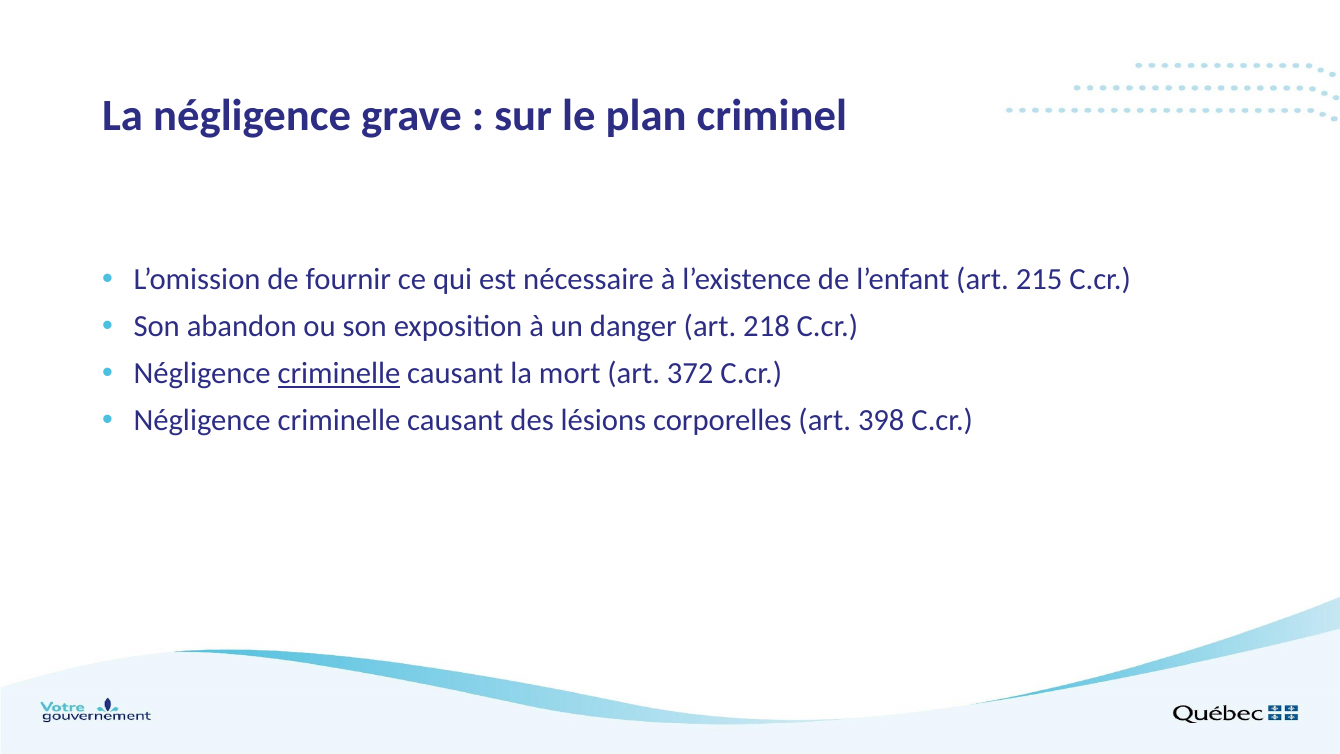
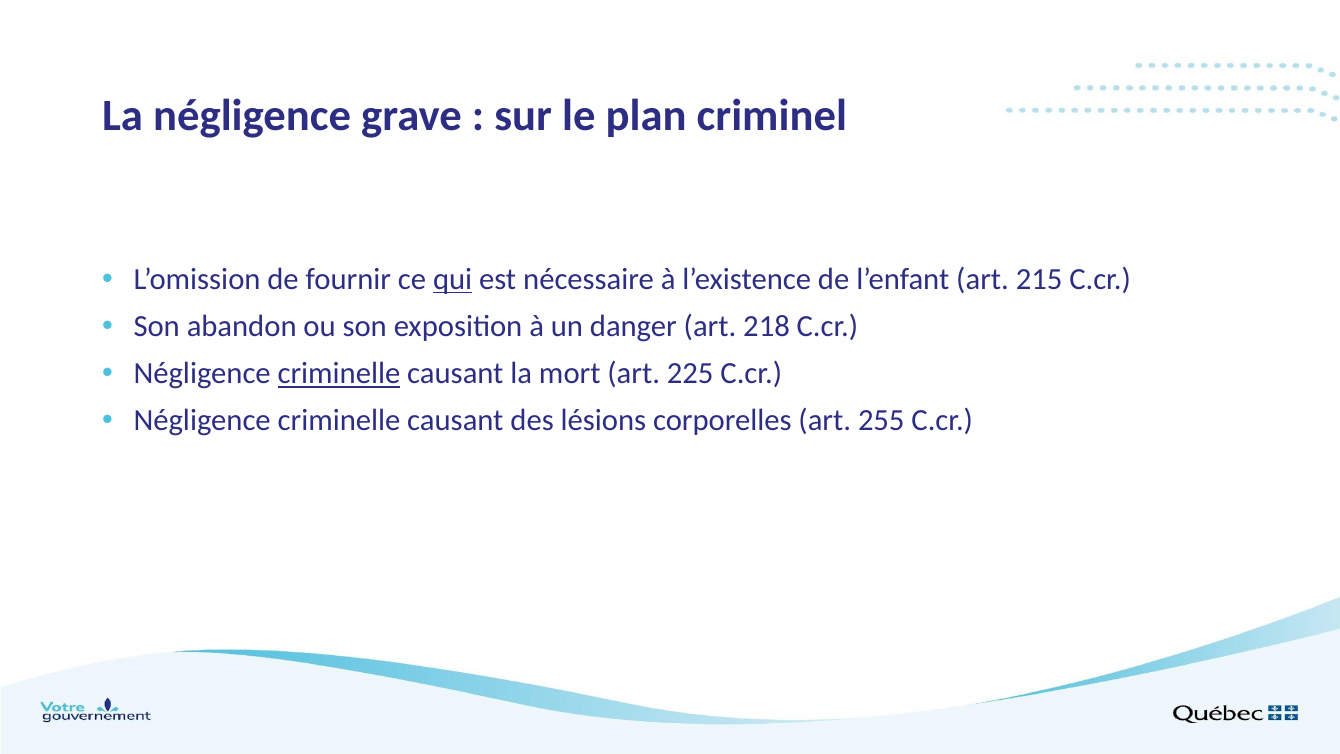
qui underline: none -> present (453, 279)
372: 372 -> 225 (690, 373)
398: 398 -> 255 (881, 420)
